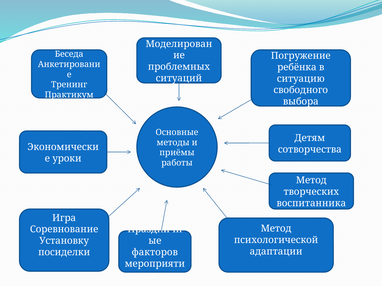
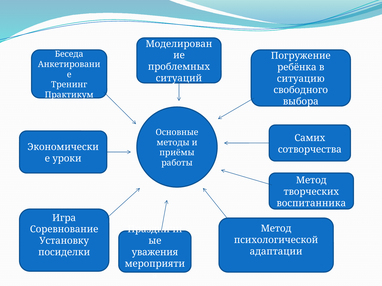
Детям: Детям -> Самих (310, 138)
факторов: факторов -> уважения (155, 253)
